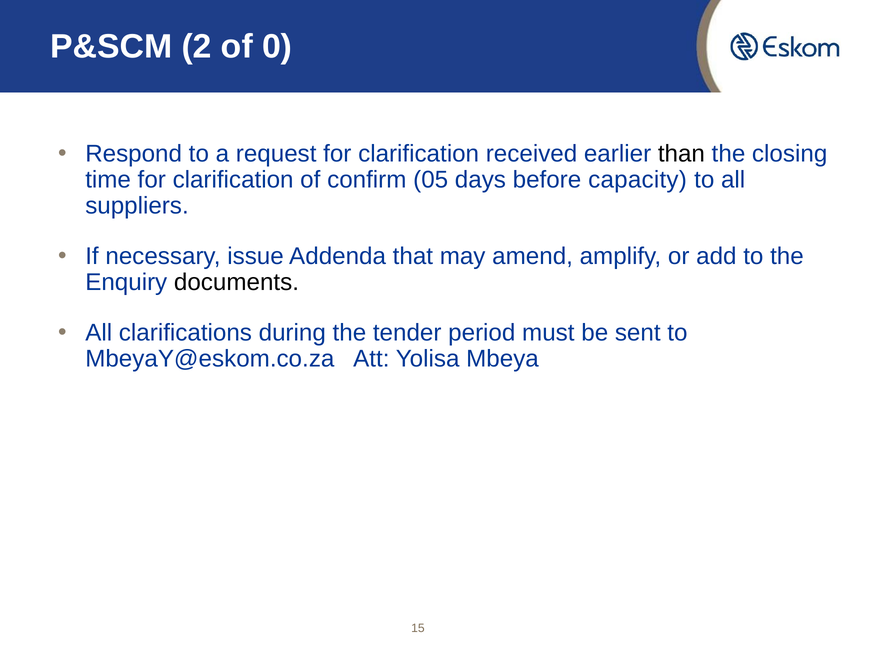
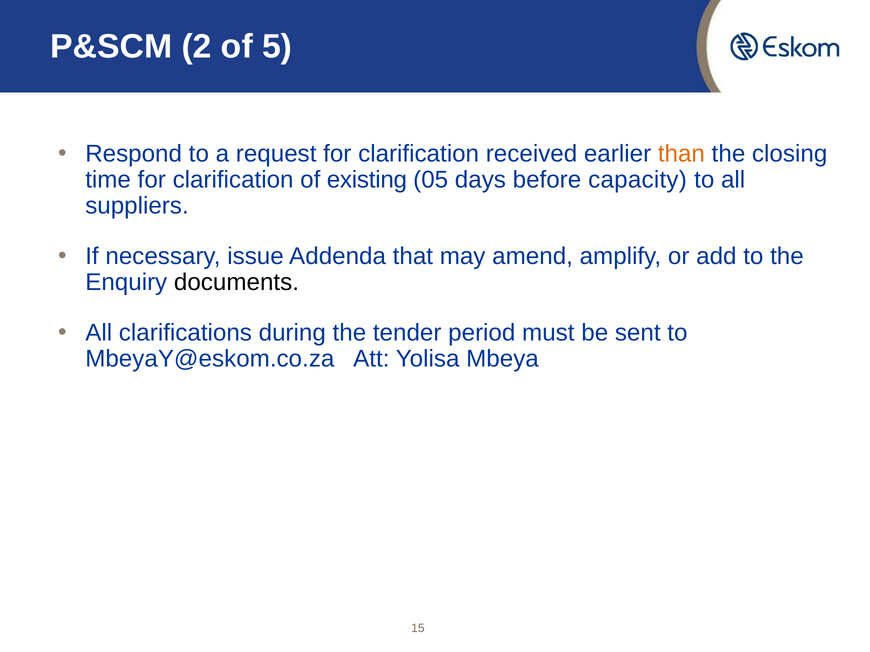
0: 0 -> 5 (277, 47)
than colour: black -> orange (681, 154)
confirm: confirm -> existing (367, 180)
